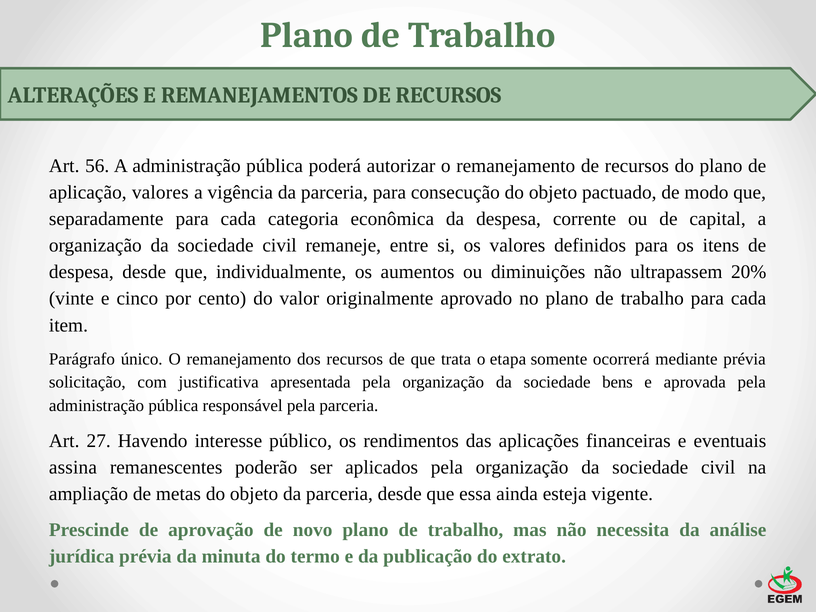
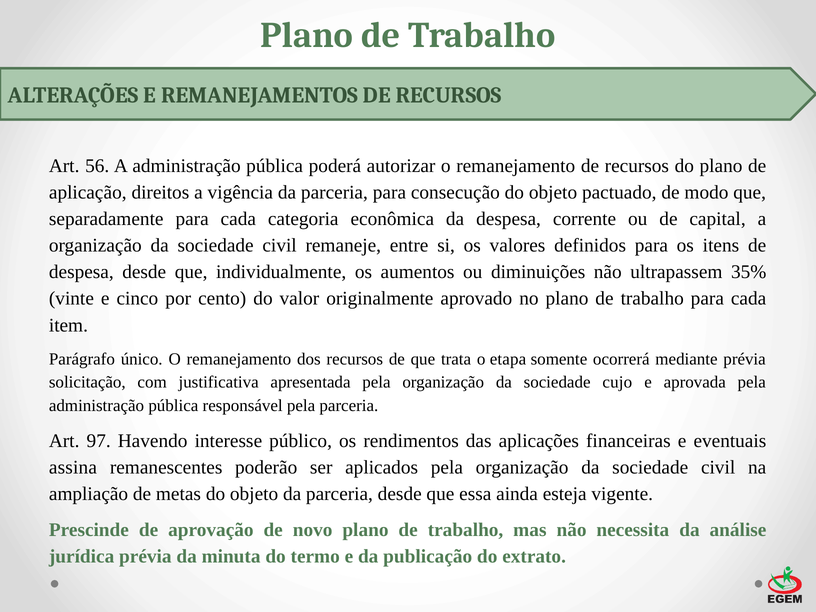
aplicação valores: valores -> direitos (160, 192)
20%: 20% -> 35% (749, 272)
bens: bens -> cujo (617, 382)
27: 27 -> 97 (99, 441)
